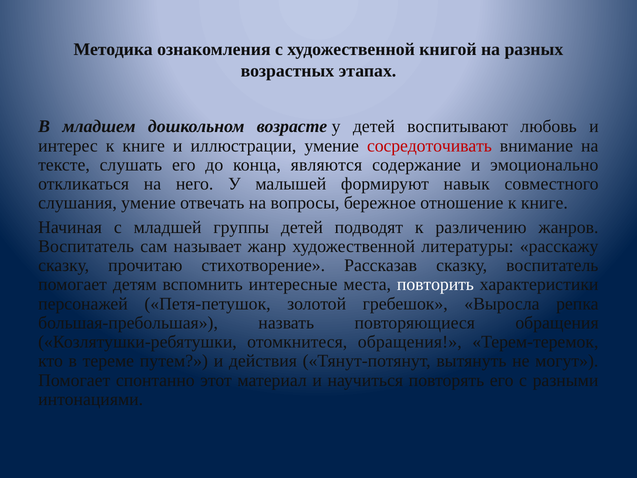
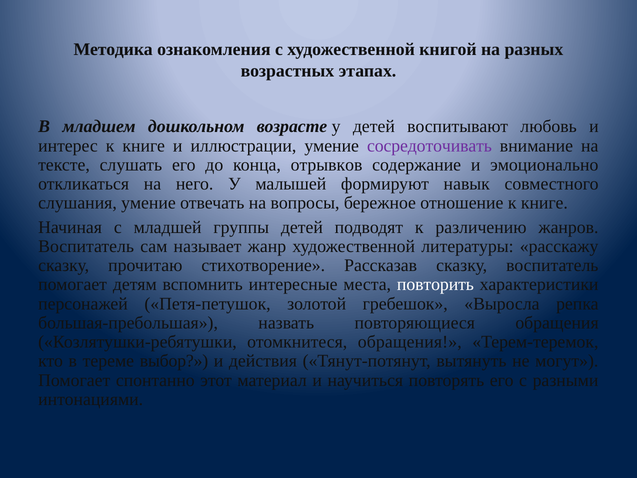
сосредоточивать colour: red -> purple (429, 146)
являются: являются -> отрывков (327, 165)
путем: путем -> выбор (174, 361)
